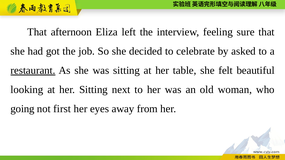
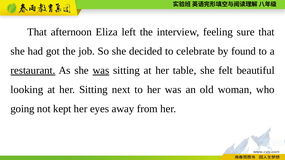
asked: asked -> found (244, 51)
was underline: none -> present (101, 71)
first: first -> kept (62, 109)
